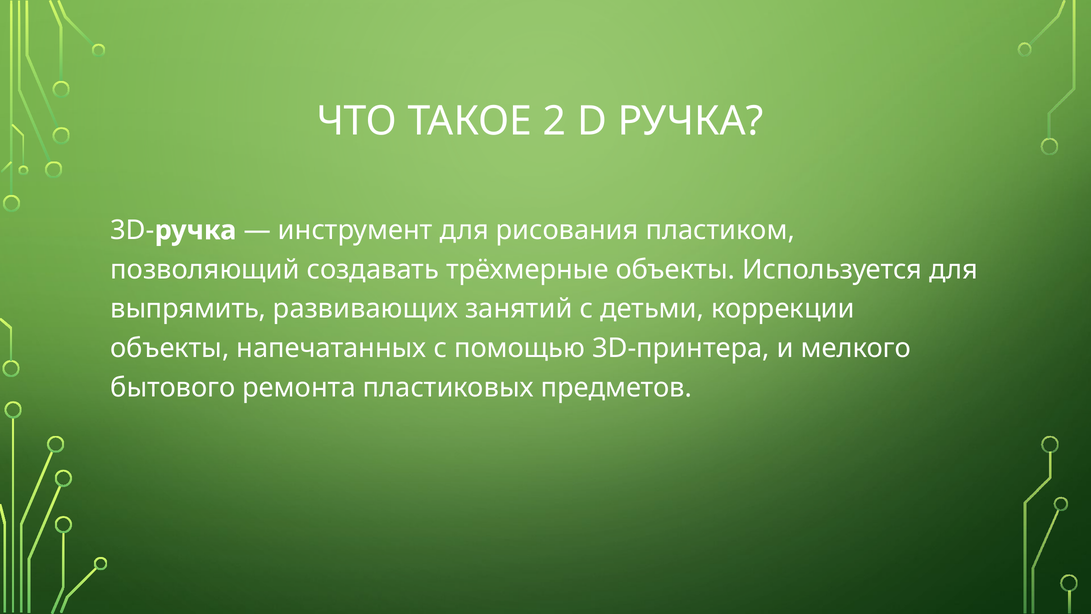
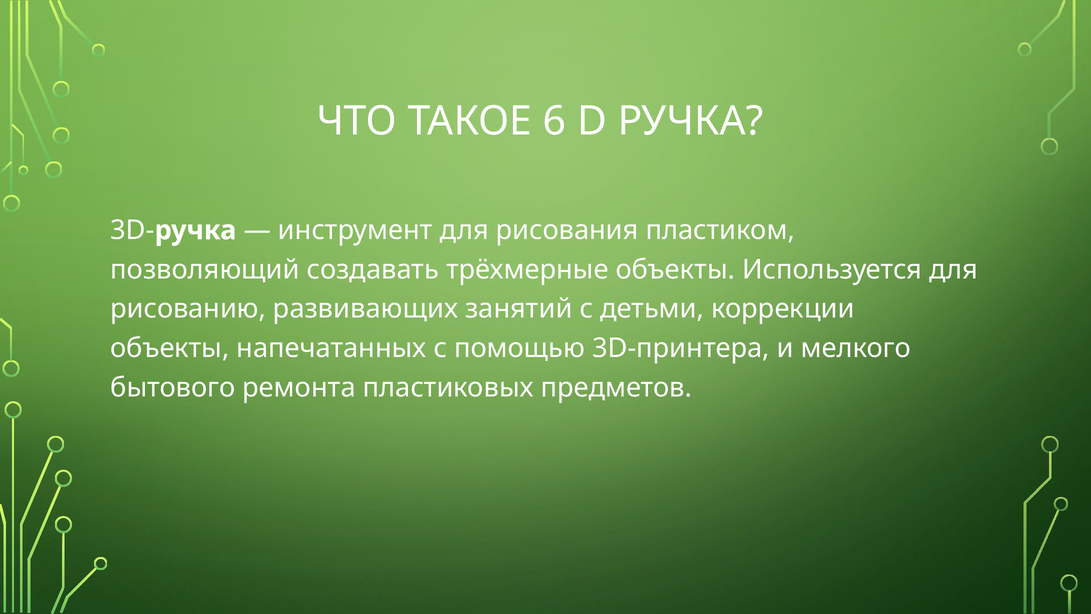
2: 2 -> 6 (554, 121)
выпрямить: выпрямить -> рисованию (188, 309)
